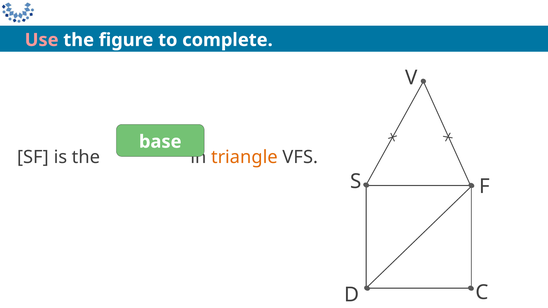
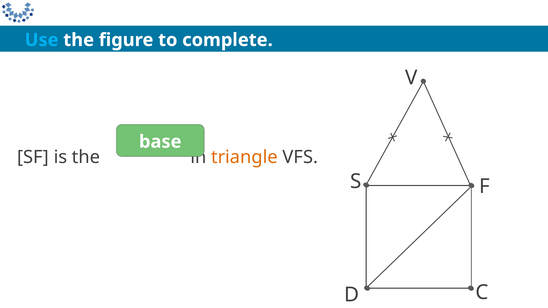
Use colour: pink -> light blue (42, 40)
